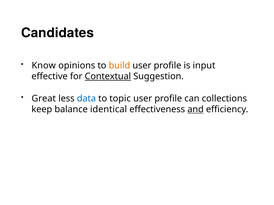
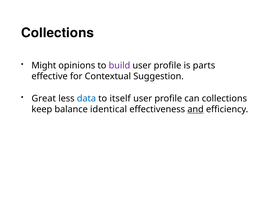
Candidates: Candidates -> Collections (58, 33)
Know: Know -> Might (44, 66)
build colour: orange -> purple (119, 66)
input: input -> parts (204, 66)
Contextual underline: present -> none (108, 77)
topic: topic -> itself (120, 99)
